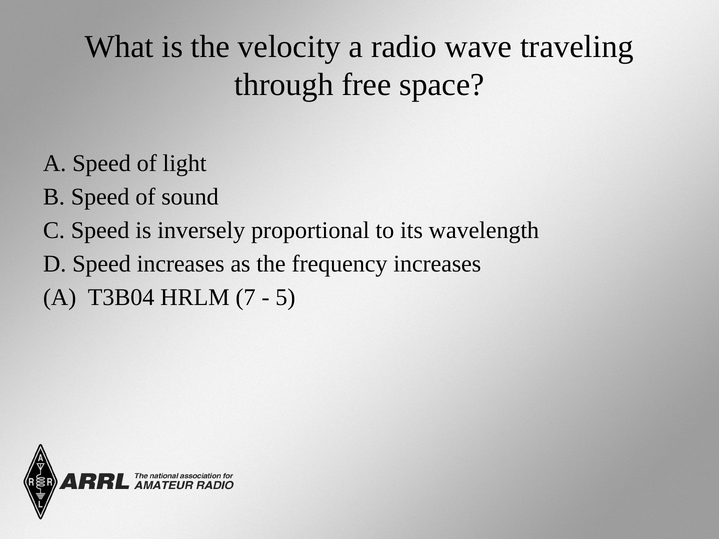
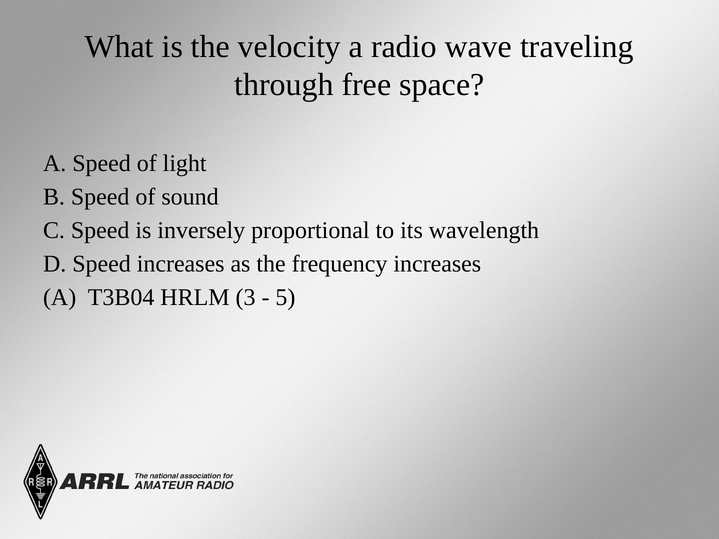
7: 7 -> 3 (246, 298)
